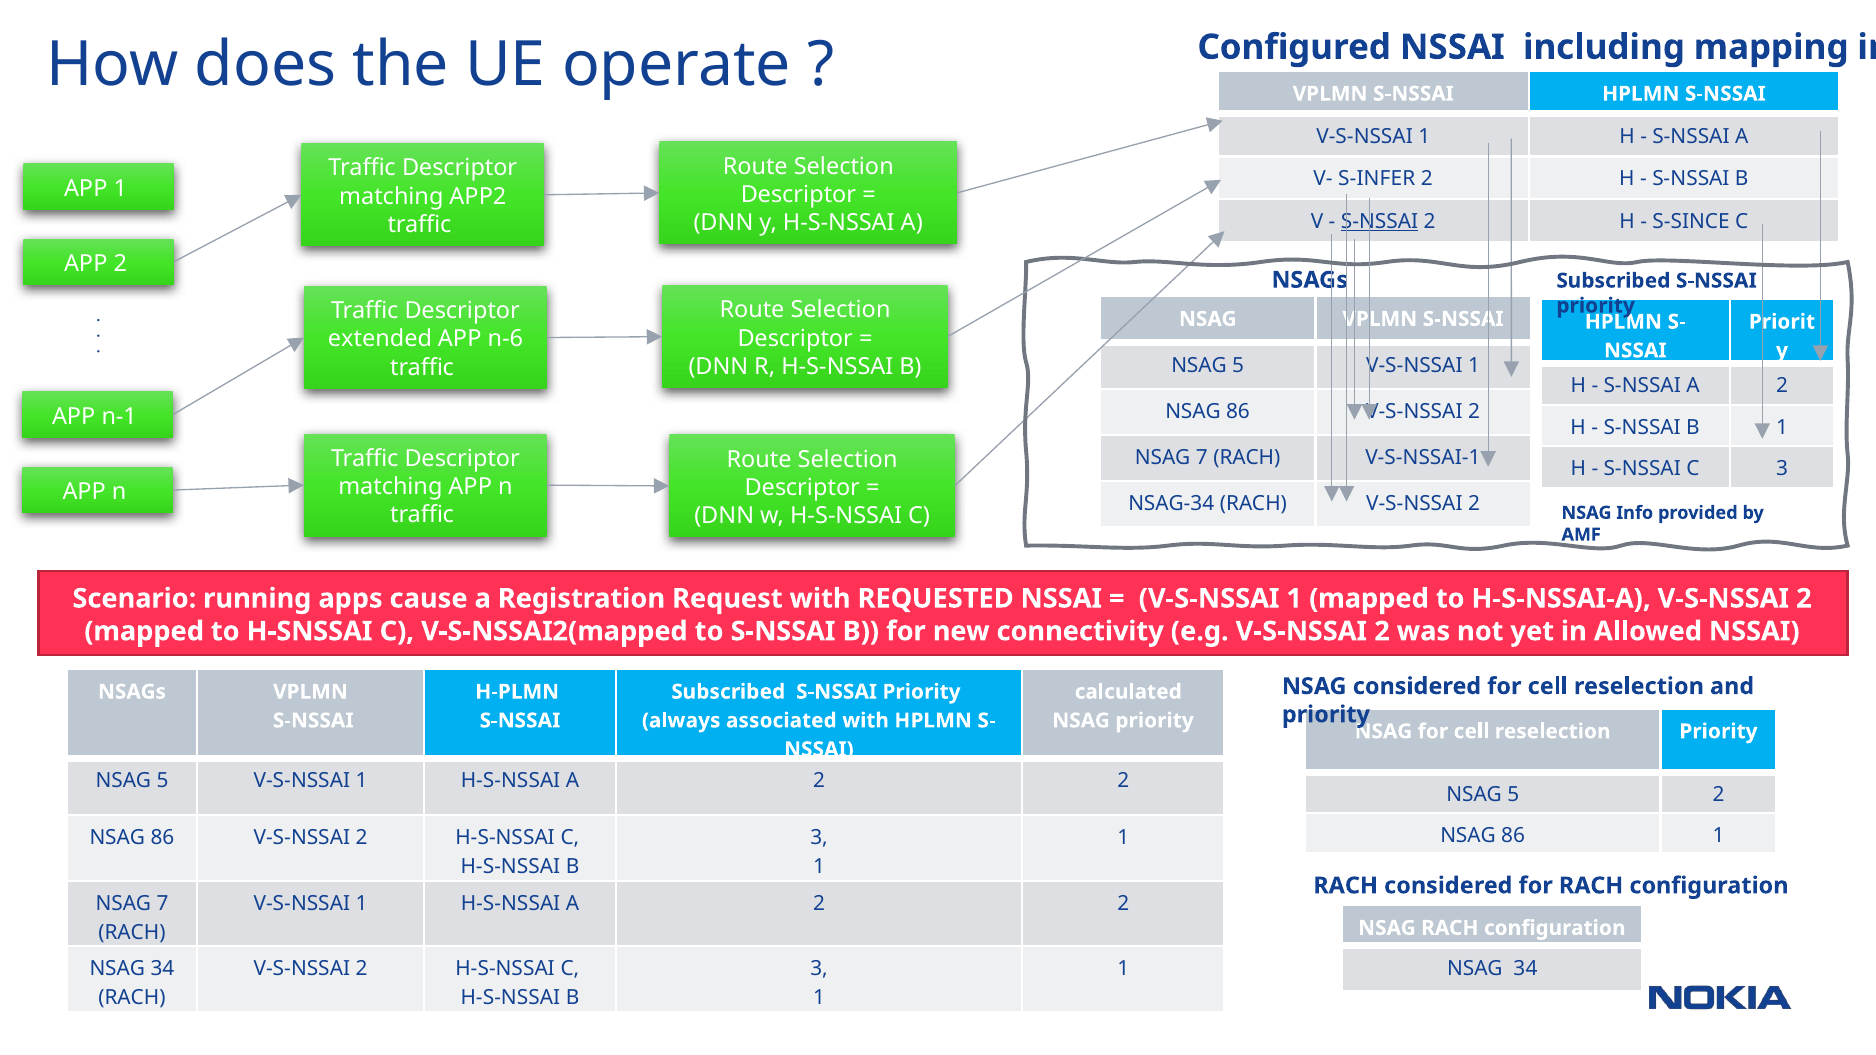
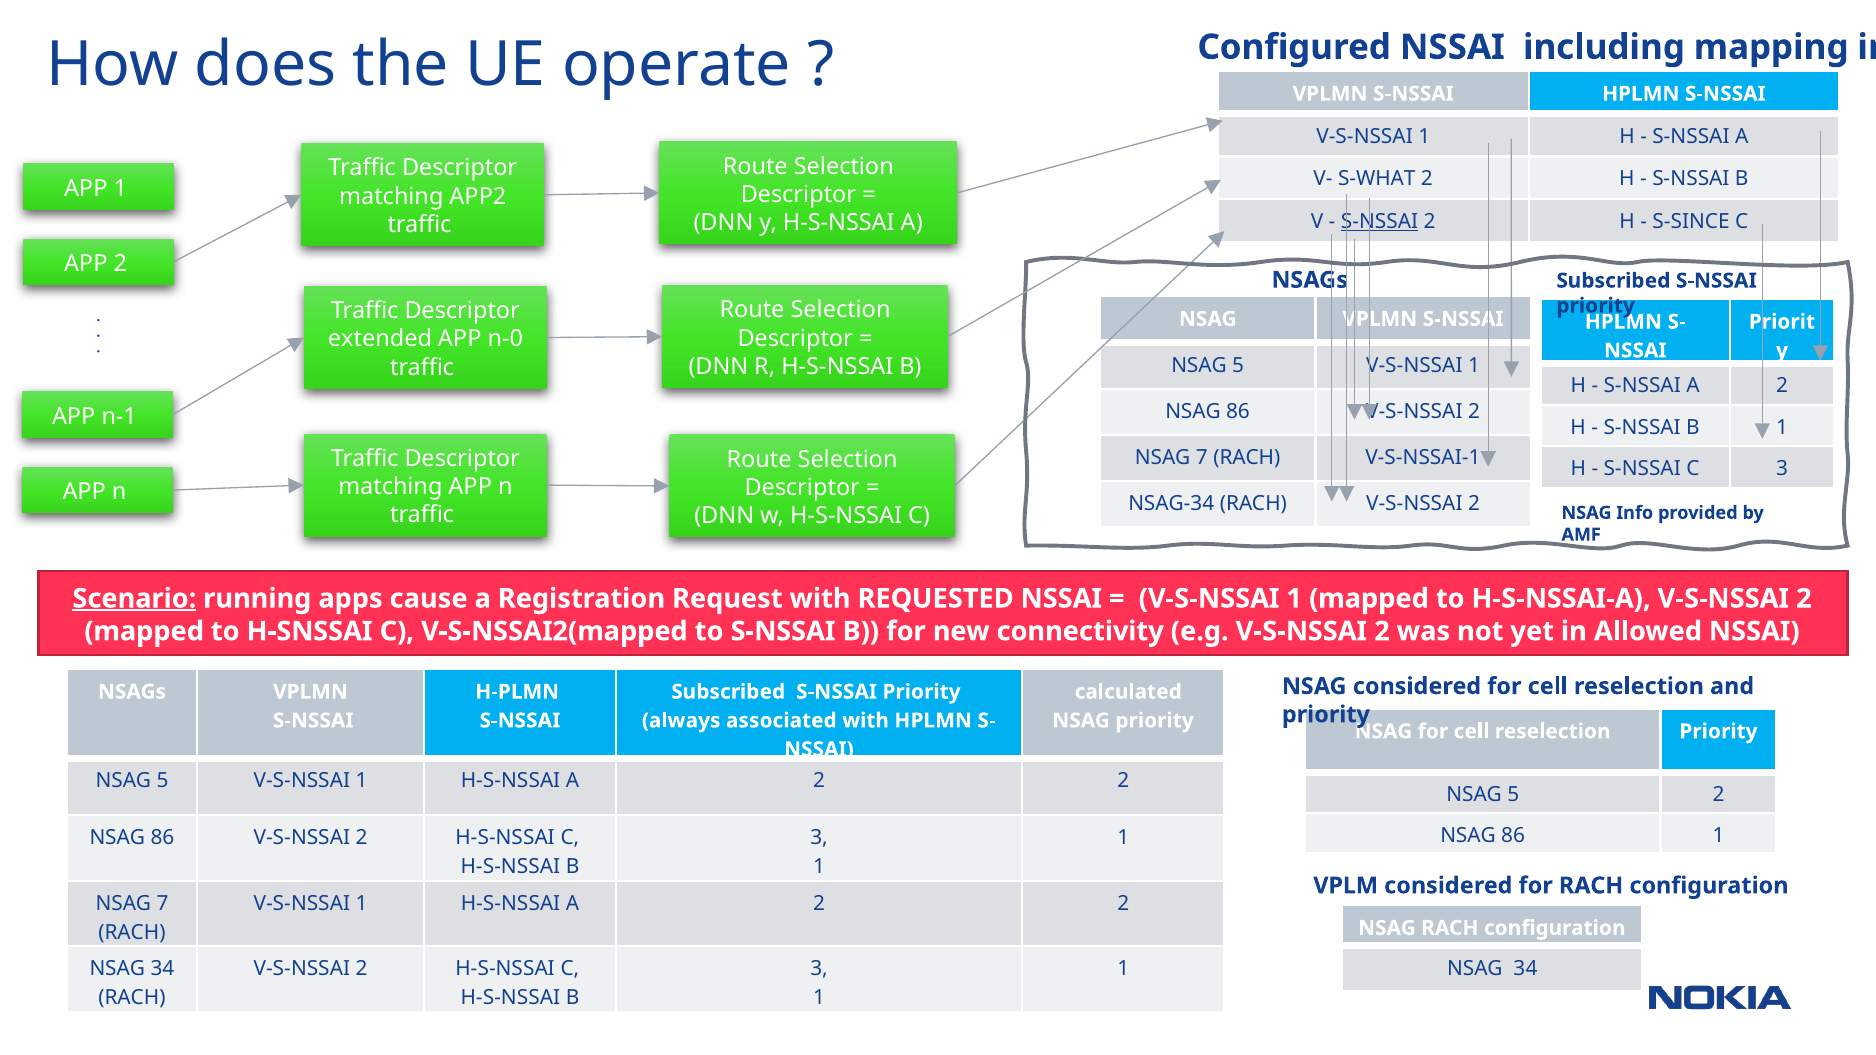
S-INFER: S-INFER -> S-WHAT (1377, 179)
n-6: n-6 -> n-0 (505, 339)
Scenario underline: none -> present (134, 599)
RACH: RACH -> VPLM (1346, 886)
